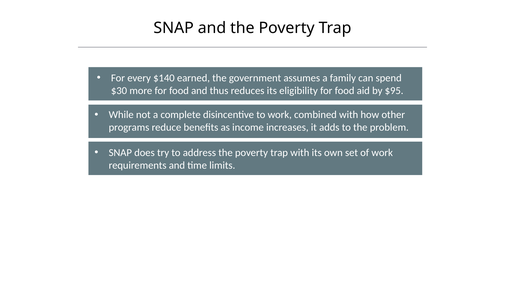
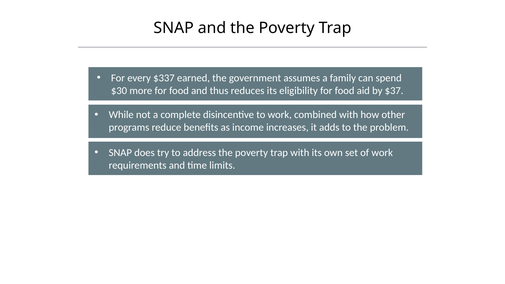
$140: $140 -> $337 (164, 78)
$95: $95 -> $37 (394, 91)
